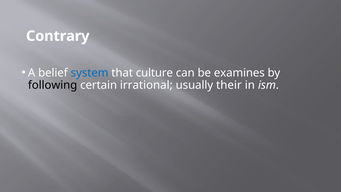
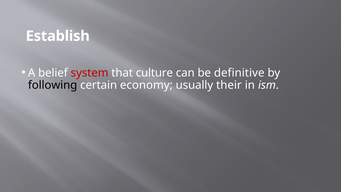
Contrary: Contrary -> Establish (58, 36)
system colour: blue -> red (90, 73)
examines: examines -> definitive (239, 73)
irrational: irrational -> economy (146, 85)
